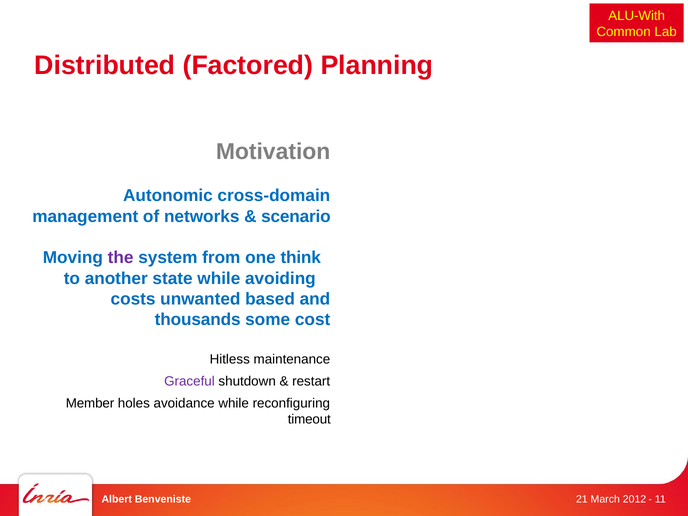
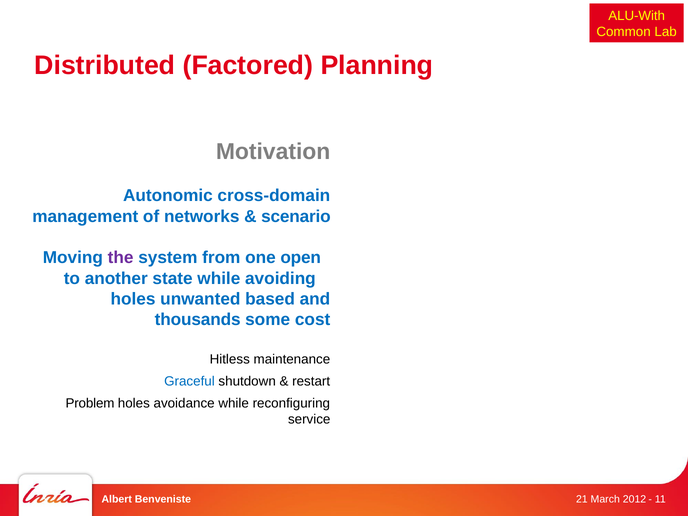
think: think -> open (301, 258)
costs: costs -> holes (133, 299)
Graceful colour: purple -> blue (189, 381)
Member: Member -> Problem (90, 403)
timeout: timeout -> service (309, 419)
